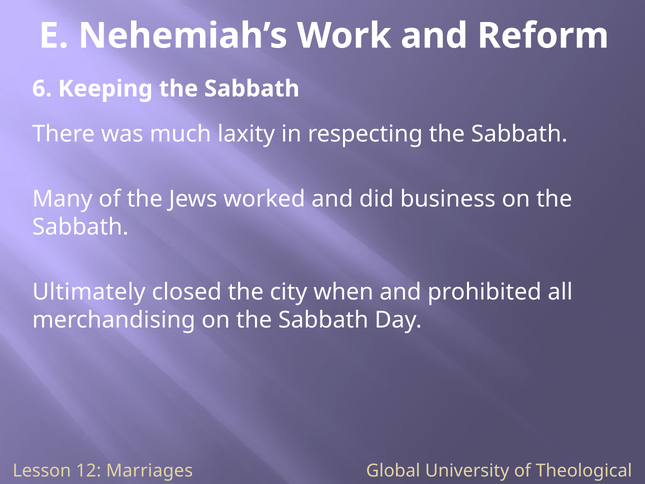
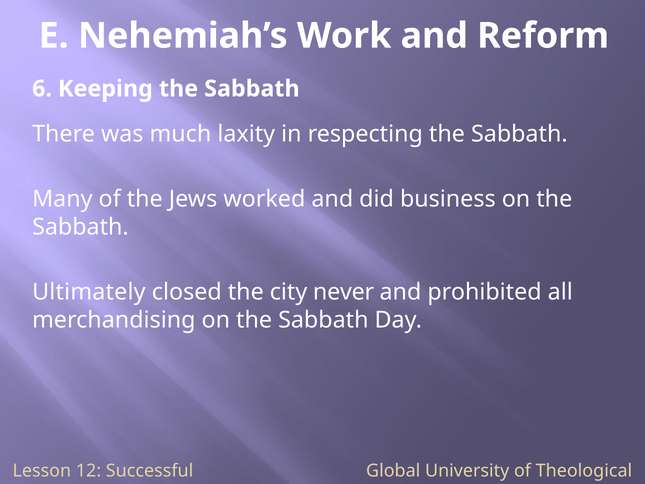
when: when -> never (344, 292)
Marriages: Marriages -> Successful (150, 471)
